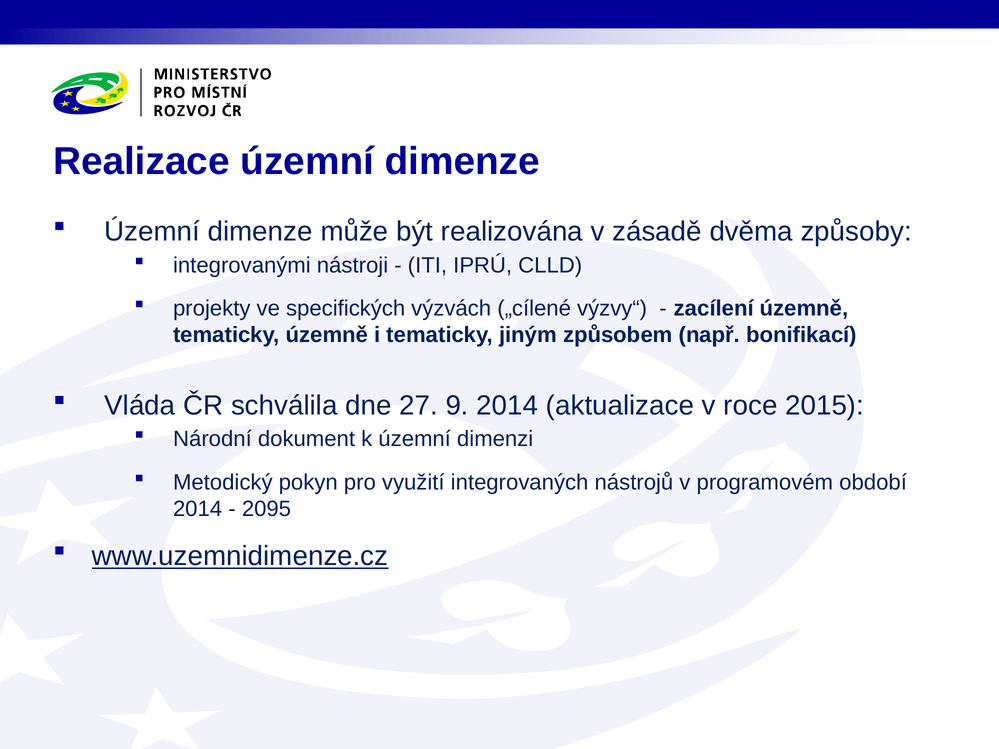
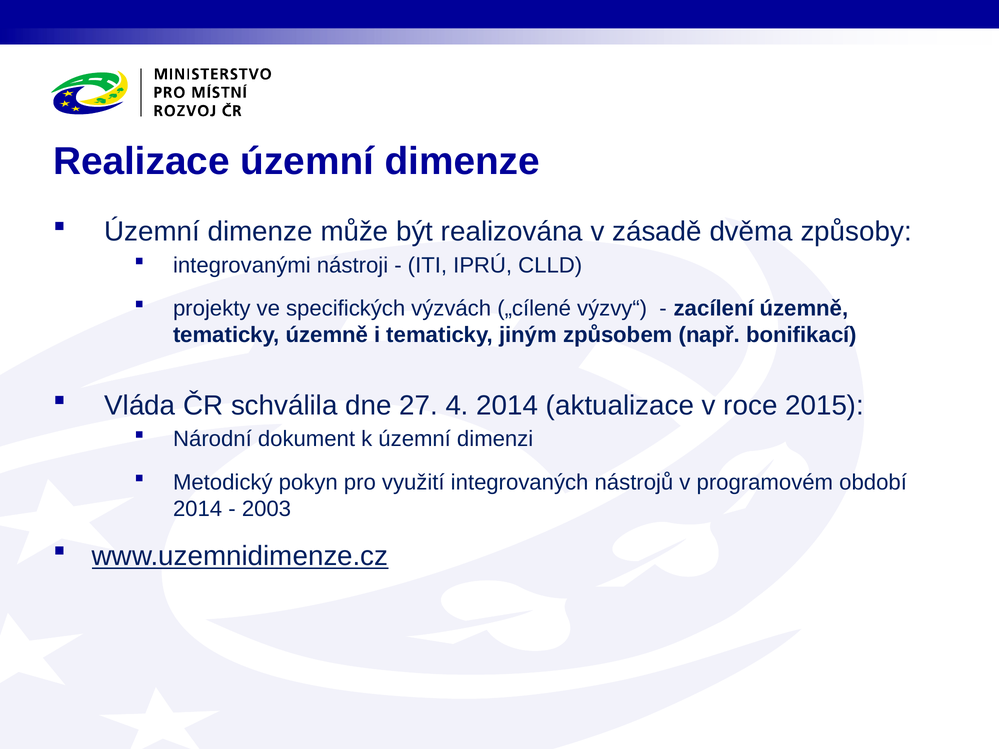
9: 9 -> 4 (457, 406)
2095: 2095 -> 2003 (267, 509)
